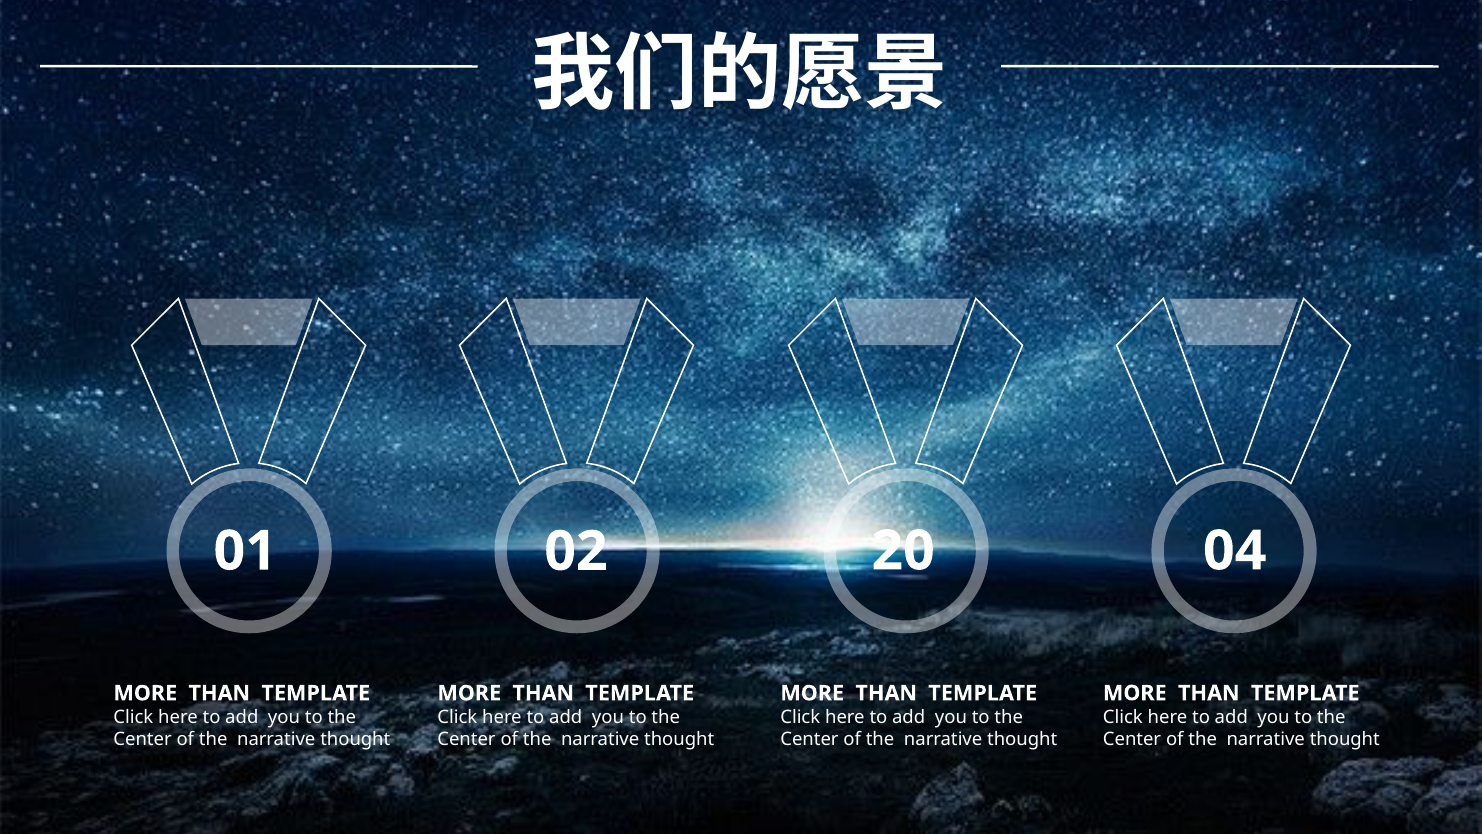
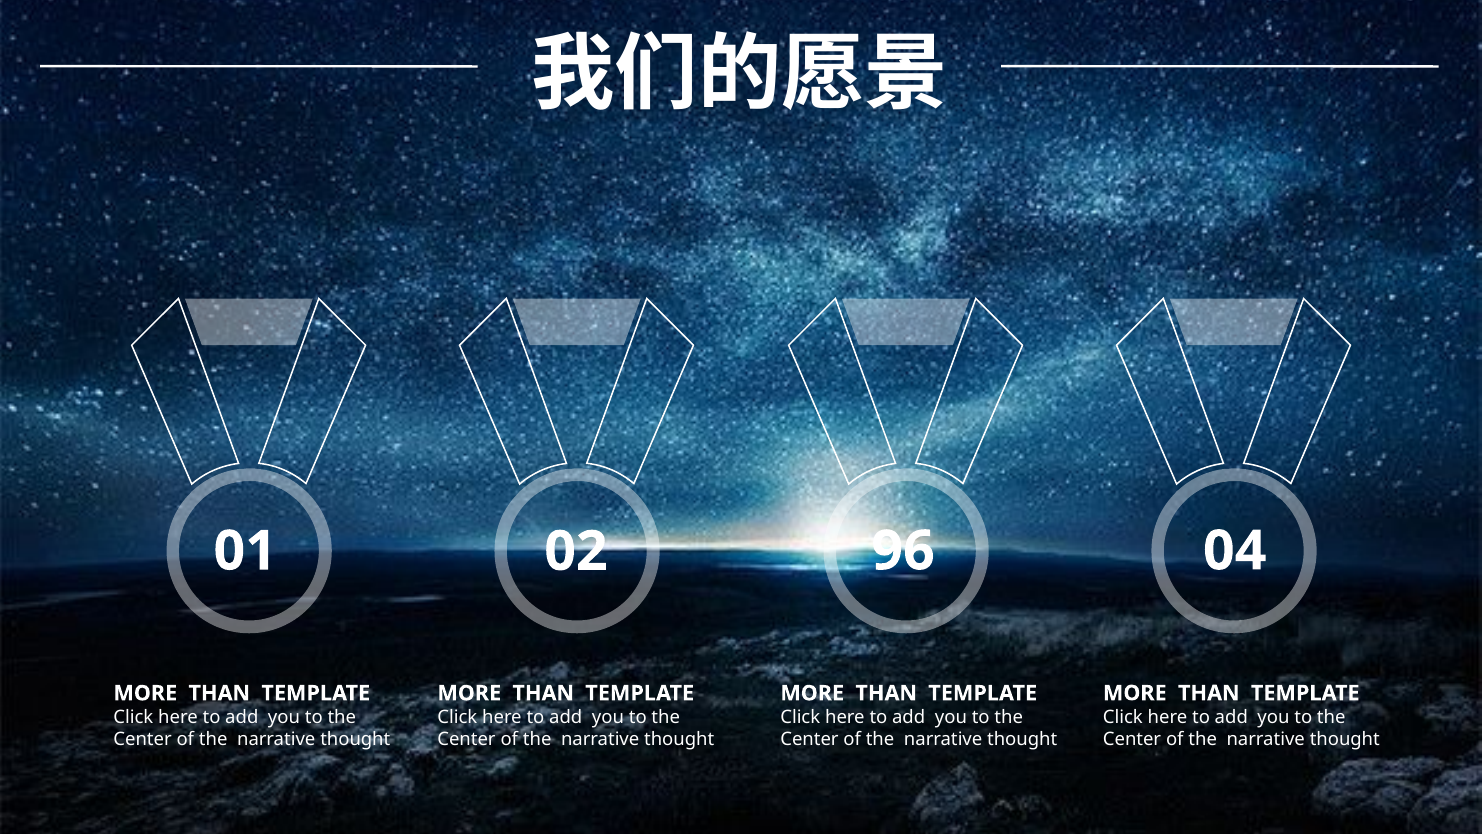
20: 20 -> 96 (903, 551)
